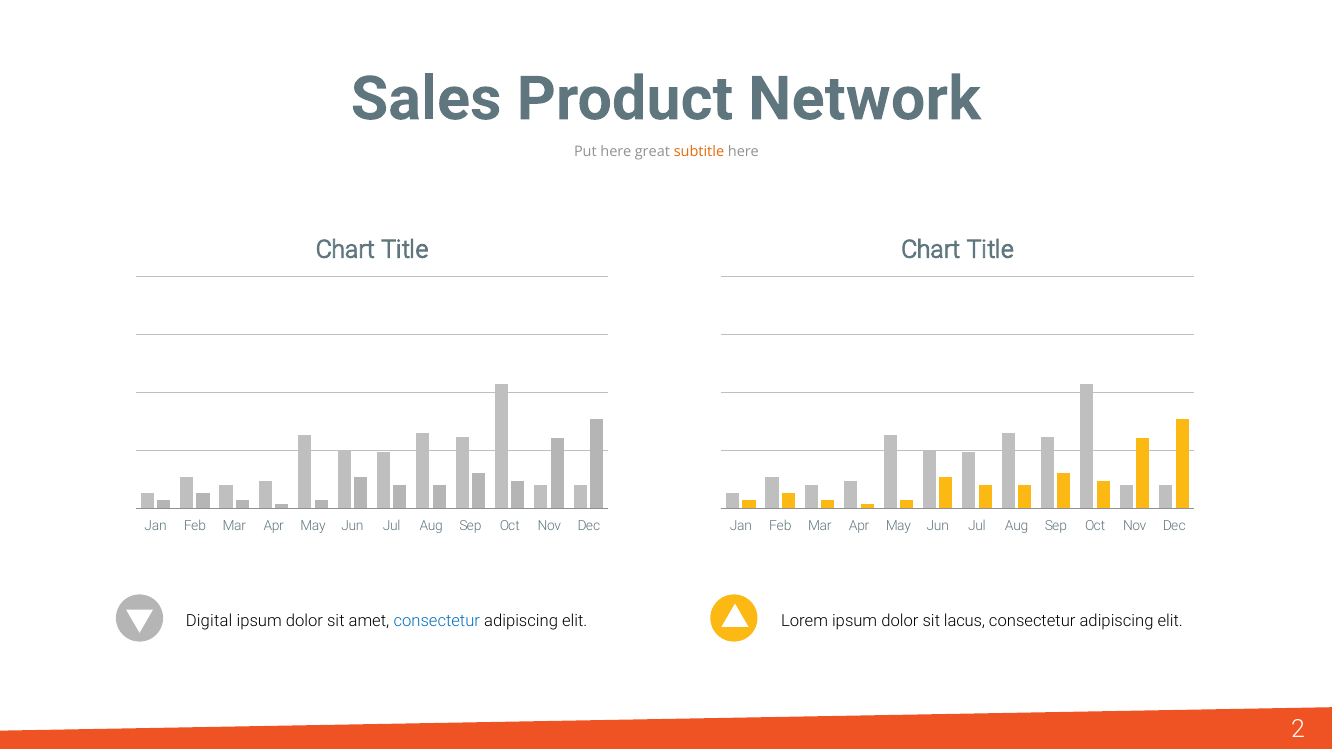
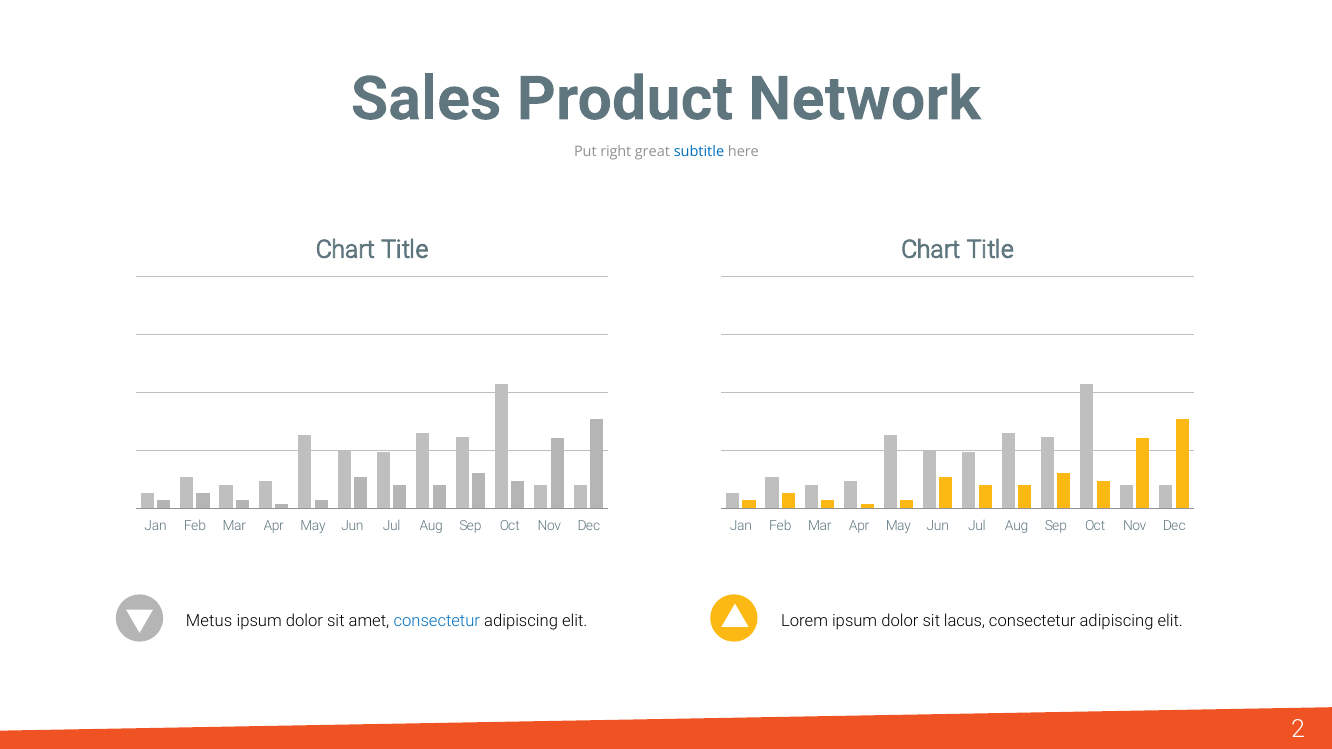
Put here: here -> right (616, 152)
subtitle colour: orange -> blue (699, 152)
Digital: Digital -> Metus (209, 622)
